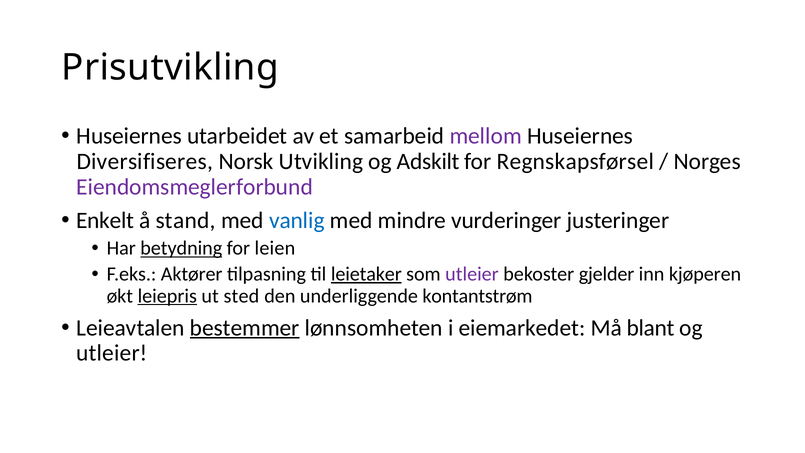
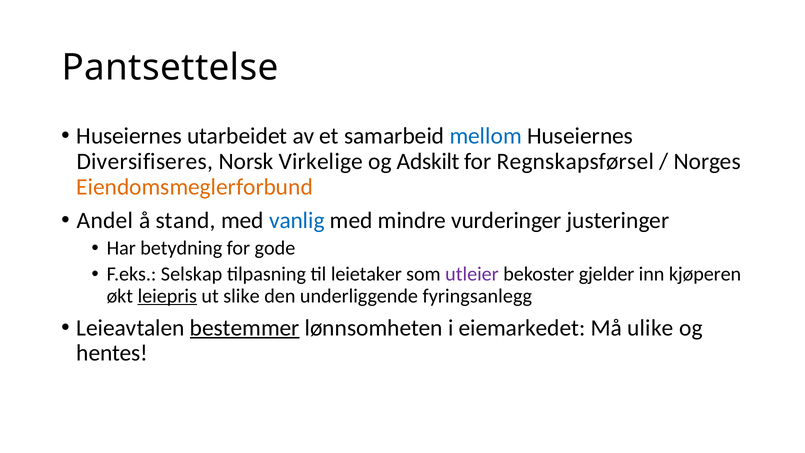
Prisutvikling: Prisutvikling -> Pantsettelse (170, 68)
mellom colour: purple -> blue (486, 136)
Utvikling: Utvikling -> Virkelige (321, 161)
Eiendomsmeglerforbund colour: purple -> orange (195, 187)
Enkelt: Enkelt -> Andel (105, 220)
betydning underline: present -> none (181, 248)
leien: leien -> gode (275, 248)
Aktører: Aktører -> Selskap (192, 274)
leietaker underline: present -> none (366, 274)
sted: sted -> slike (242, 296)
kontantstrøm: kontantstrøm -> fyringsanlegg (477, 296)
blant: blant -> ulike (650, 328)
utleier: utleier -> hentes (112, 353)
